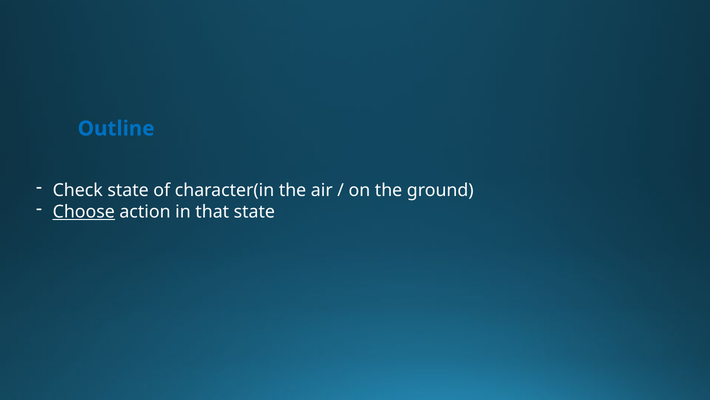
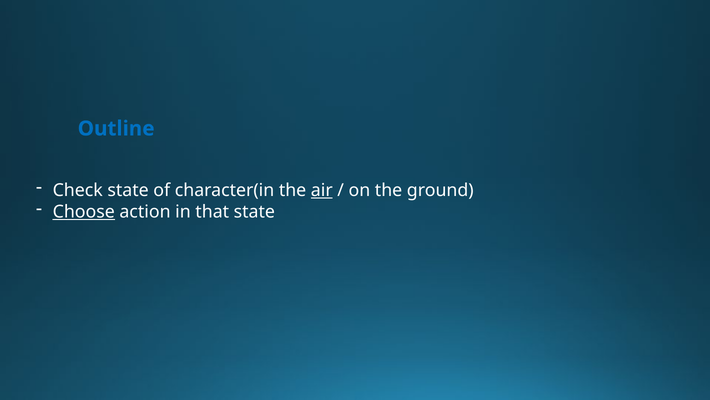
air underline: none -> present (322, 190)
